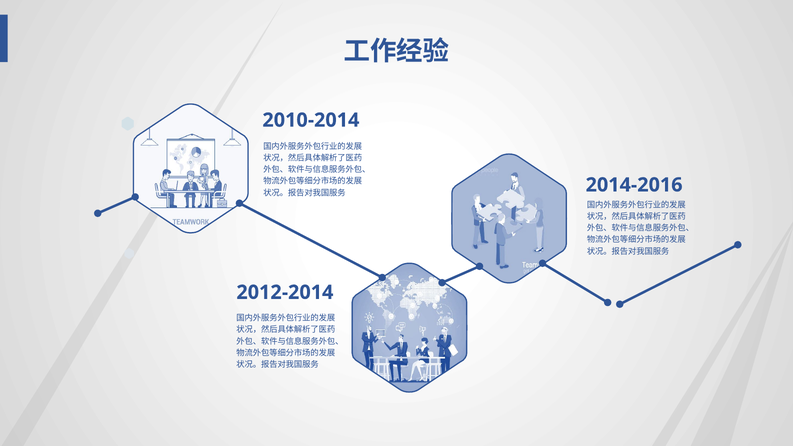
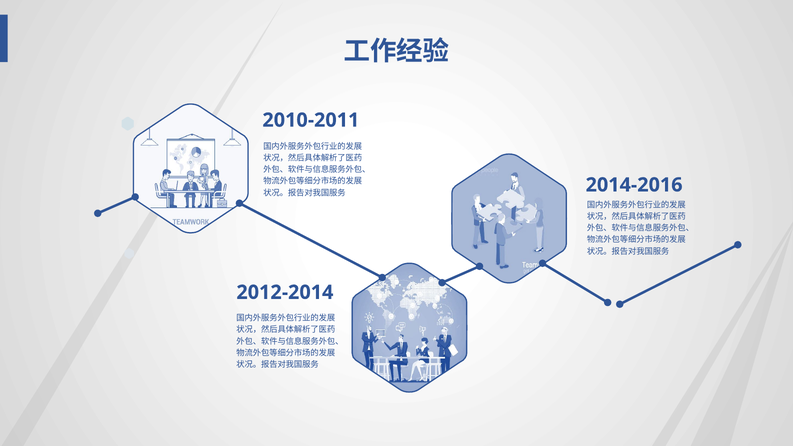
2010-2014: 2010-2014 -> 2010-2011 (311, 120)
